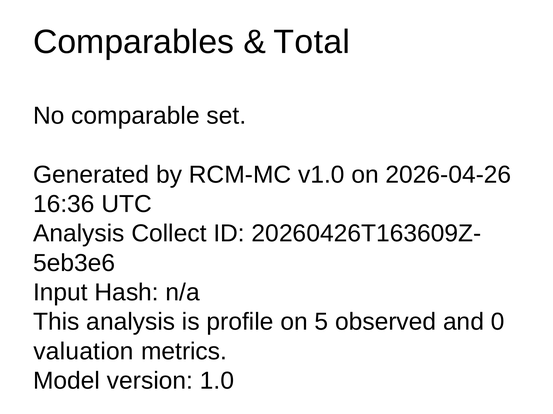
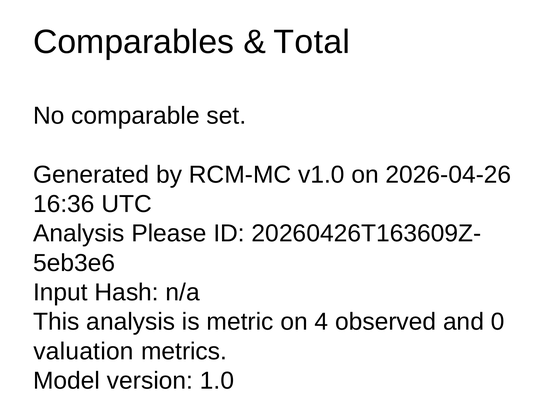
Collect: Collect -> Please (169, 234)
profile: profile -> metric (240, 322)
5: 5 -> 4 (321, 322)
